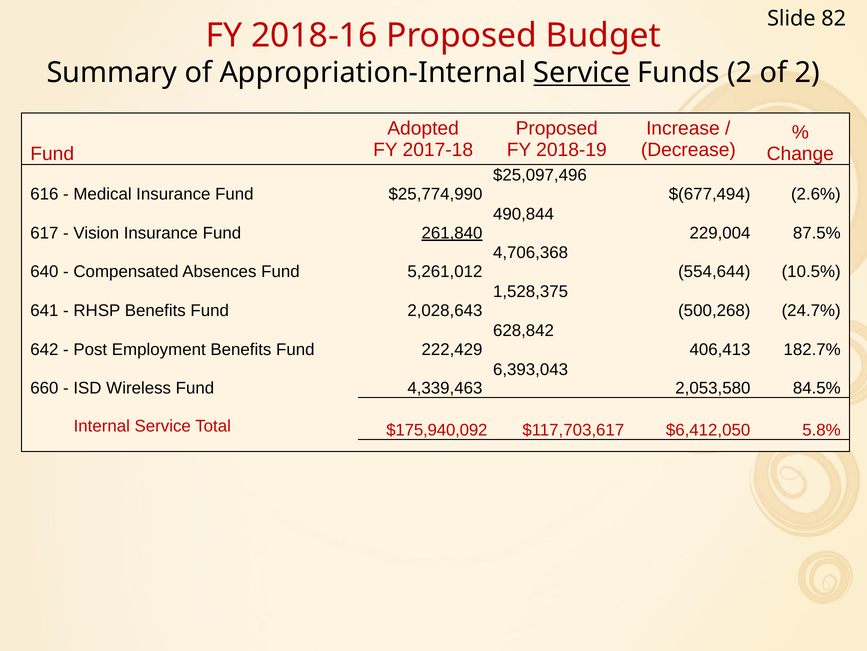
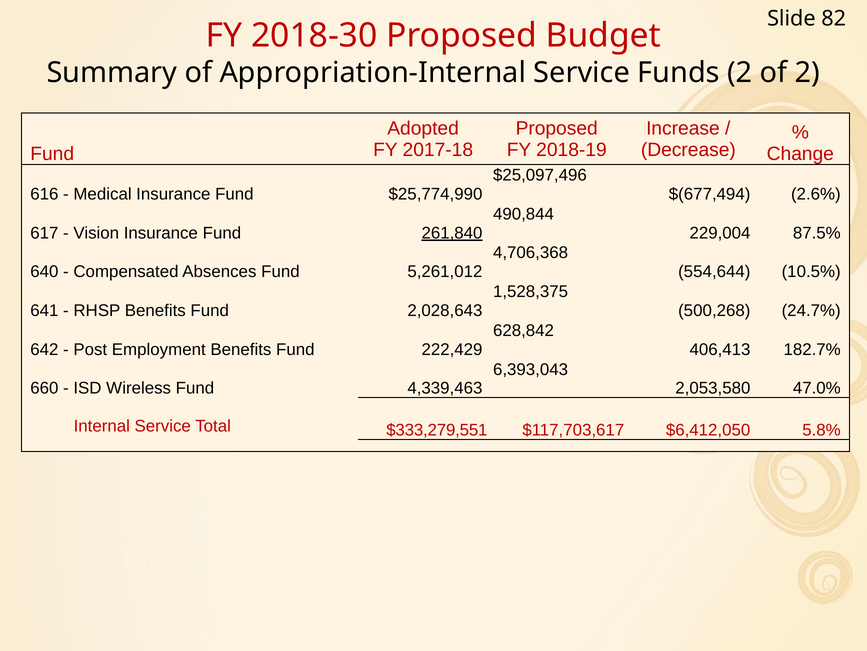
2018-16: 2018-16 -> 2018-30 (314, 36)
Service underline: present -> none (582, 73)
84.5%: 84.5% -> 47.0% (817, 388)
$175,940,092: $175,940,092 -> $333,279,551 (437, 430)
